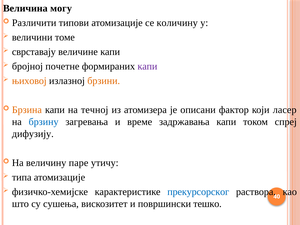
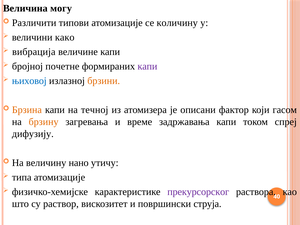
томе: томе -> како (65, 37)
сврставају: сврставају -> вибрација (34, 52)
њиховој colour: orange -> blue (29, 81)
ласер: ласер -> гасом (285, 110)
брзину colour: blue -> orange (44, 122)
паре: паре -> нано (79, 163)
прекурсорског colour: blue -> purple (198, 192)
сушења: сушења -> раствор (61, 204)
тешко: тешко -> струја (207, 204)
